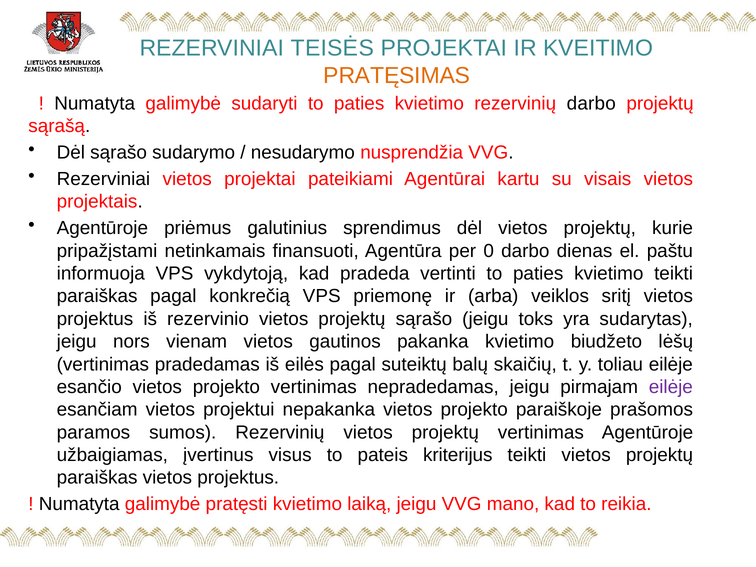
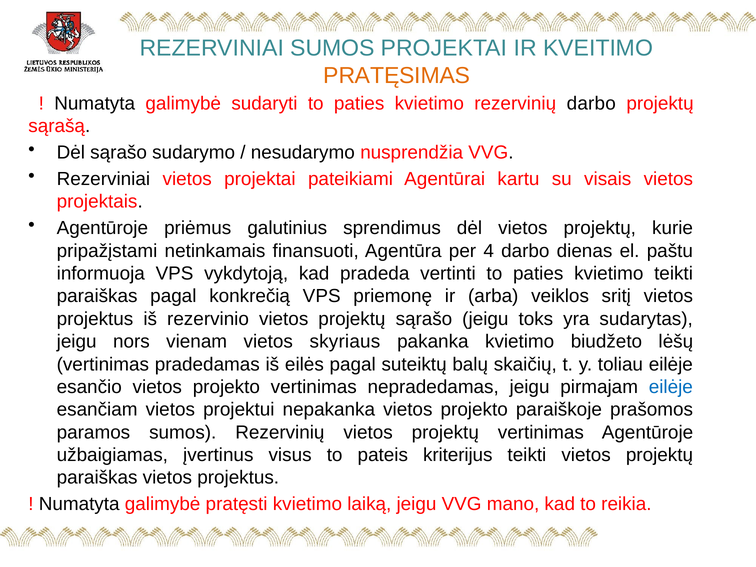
REZERVINIAI TEISĖS: TEISĖS -> SUMOS (333, 48)
0: 0 -> 4 (489, 251)
gautinos: gautinos -> skyriaus (345, 342)
eilėje colour: purple -> blue (671, 387)
